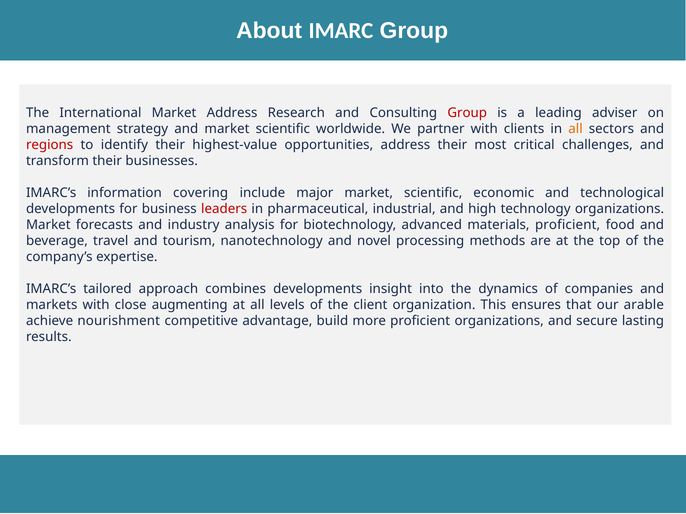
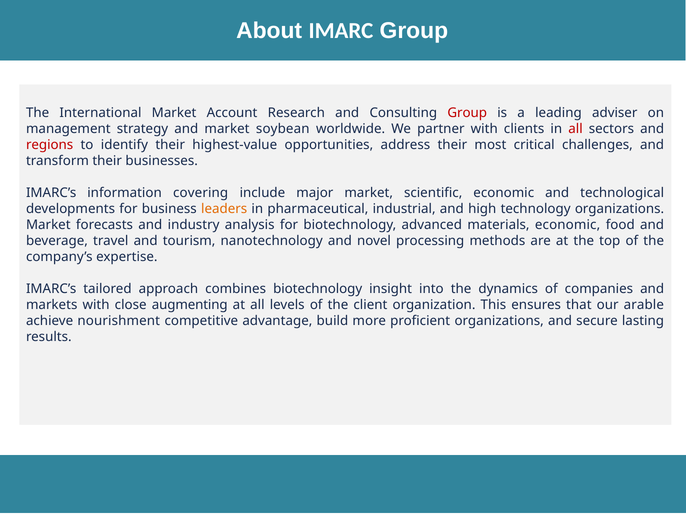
Market Address: Address -> Account (232, 113)
and market scientific: scientific -> soybean (283, 129)
all colour: orange -> red (576, 129)
leaders colour: red -> orange (224, 209)
materials proficient: proficient -> economic (568, 225)
combines developments: developments -> biotechnology (318, 289)
